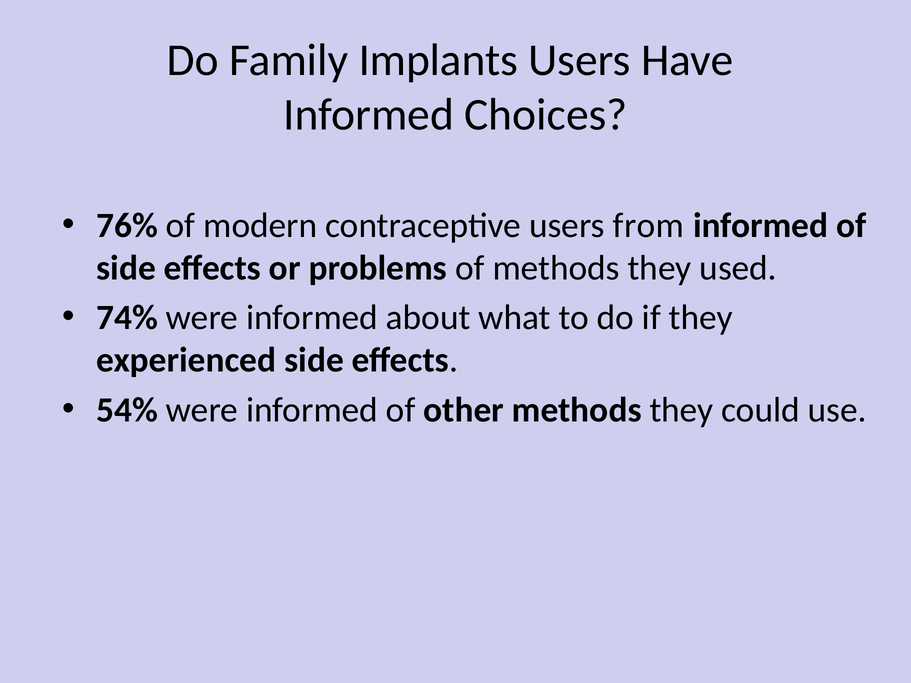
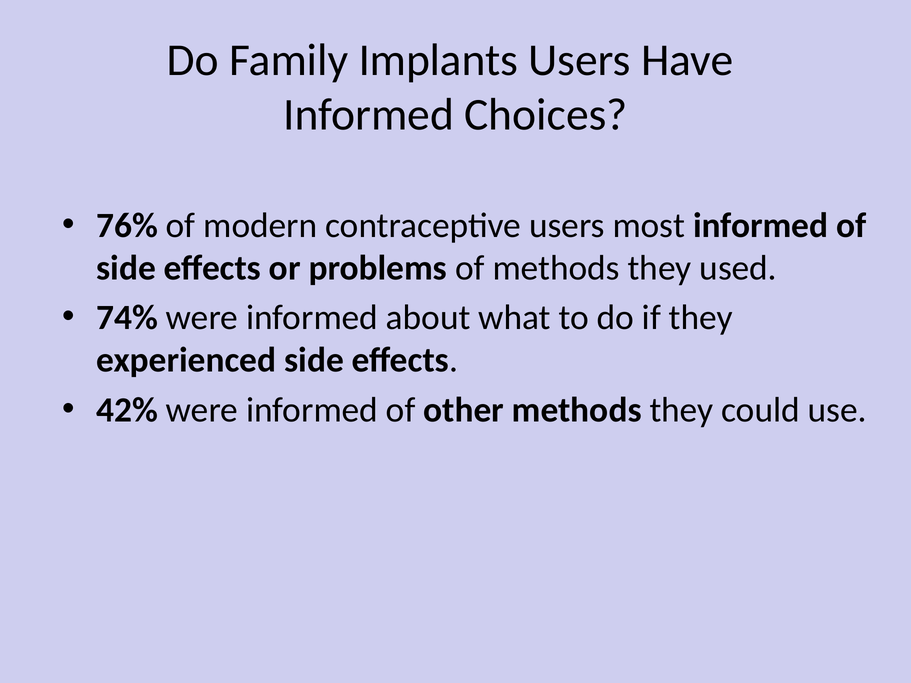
from: from -> most (649, 226)
54%: 54% -> 42% (127, 410)
